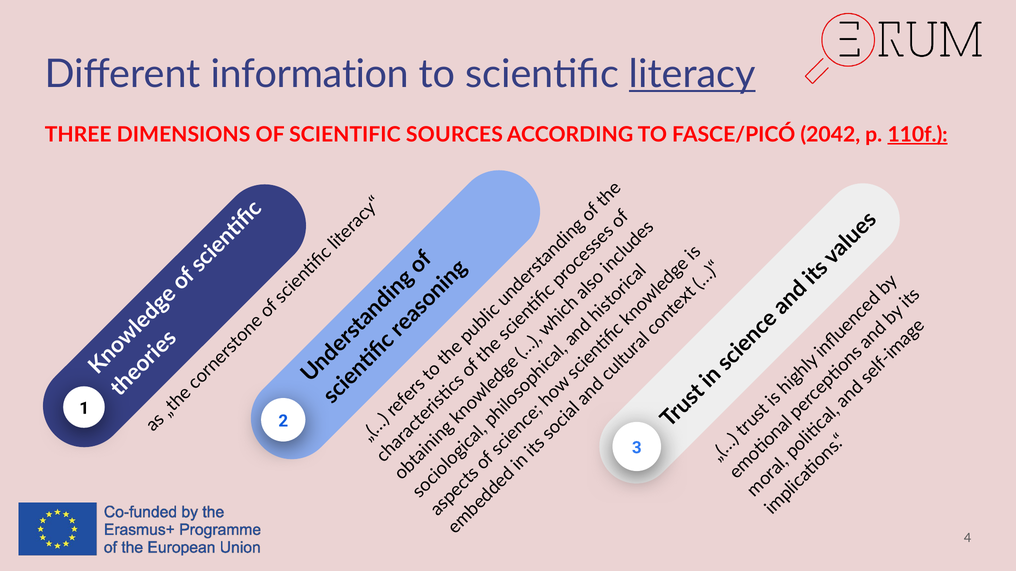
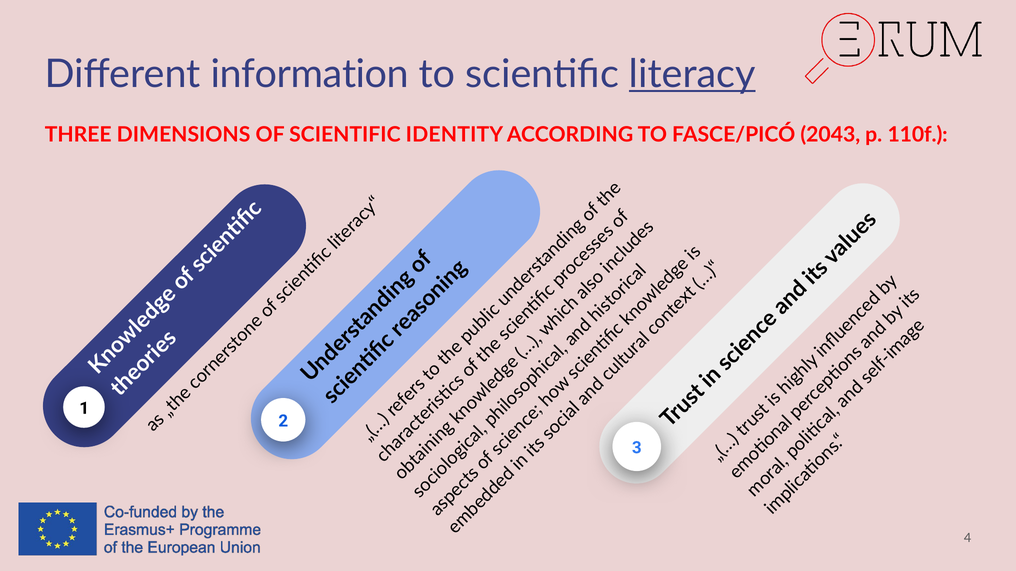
SOURCES: SOURCES -> IDENTITY (454, 135)
2042: 2042 -> 2043 (830, 135)
110f underline: present -> none (918, 135)
